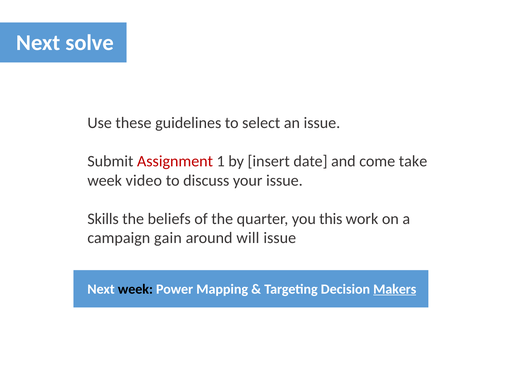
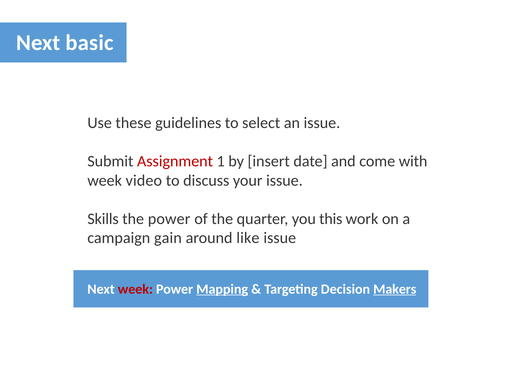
solve: solve -> basic (90, 43)
take: take -> with (413, 162)
the beliefs: beliefs -> power (169, 219)
will: will -> like (248, 238)
week colour: black -> red (135, 290)
Mapping underline: none -> present (222, 290)
